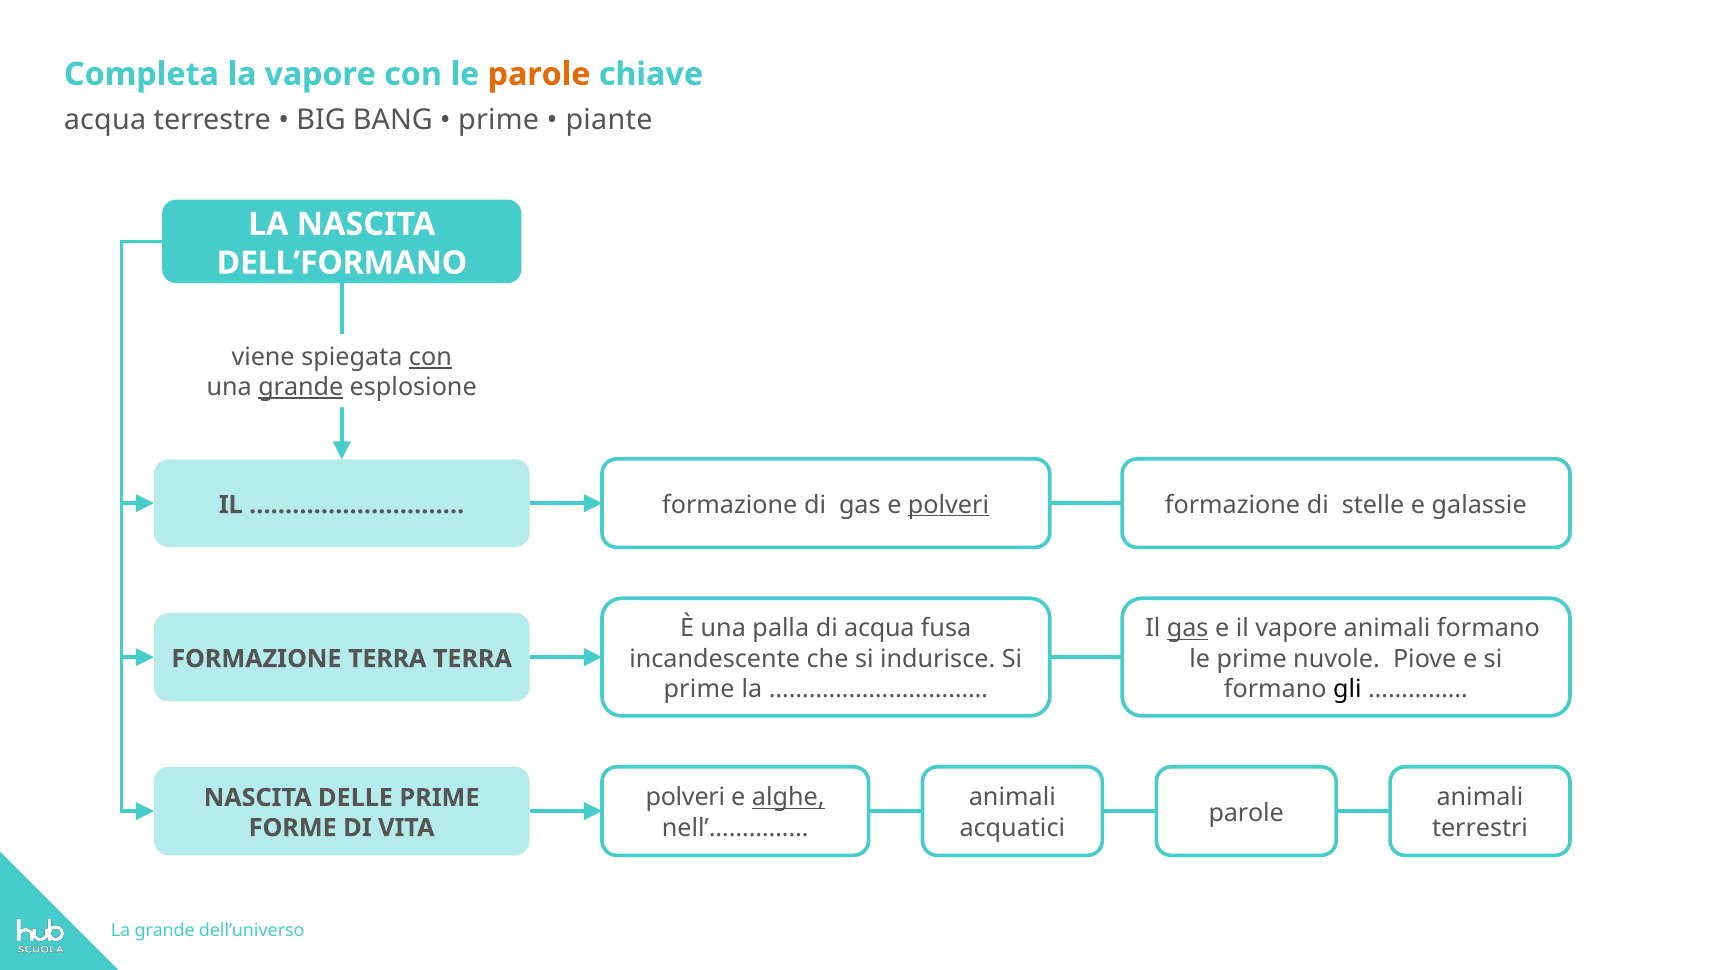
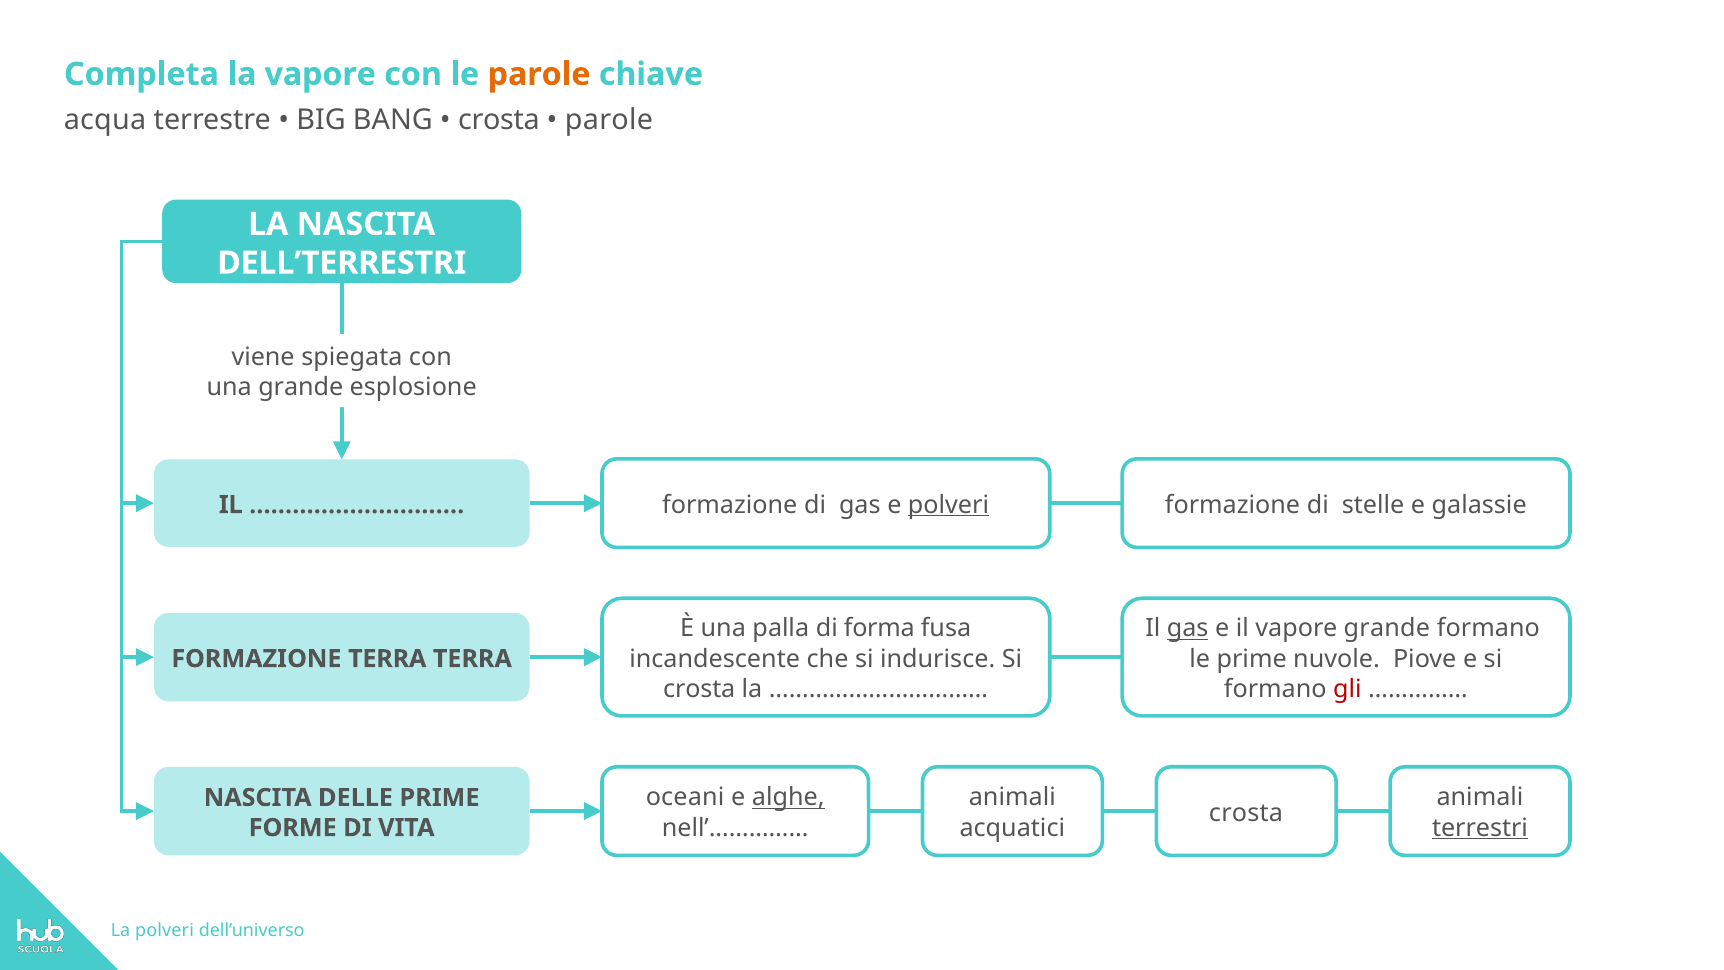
prime: prime -> crosta (499, 120)
piante: piante -> parole (609, 120)
DELL’FORMANO: DELL’FORMANO -> DELL’TERRESTRI (342, 263)
con underline: present -> none (430, 357)
grande underline: present -> none (301, 387)
di acqua: acqua -> forma (879, 628)
vapore animali: animali -> grande (1387, 628)
prime: prime -> crosta (699, 689)
gli colour: black -> red (1347, 689)
polveri: polveri -> oceani (685, 797)
parole: parole -> crosta (1246, 813)
terrestri underline: none -> present (1480, 828)
La grande: grande -> polveri (165, 931)
